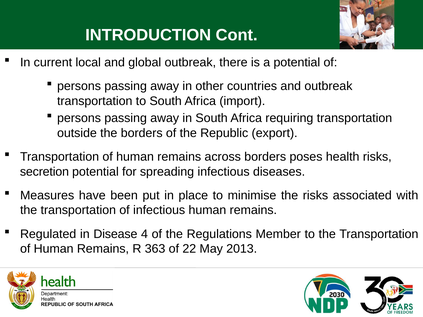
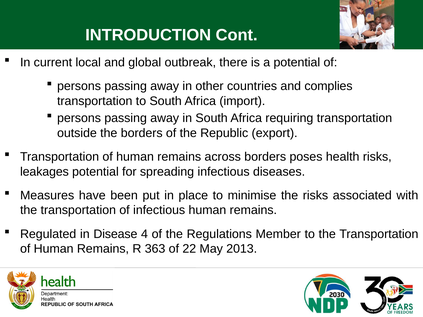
and outbreak: outbreak -> complies (328, 86)
secretion: secretion -> leakages (44, 172)
